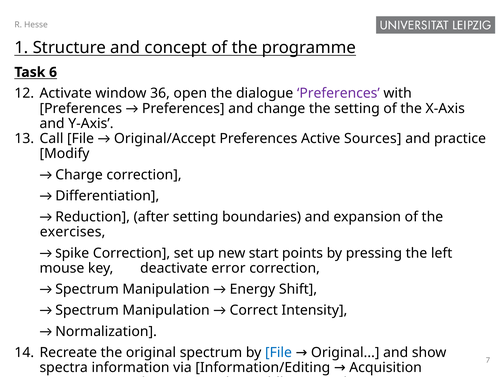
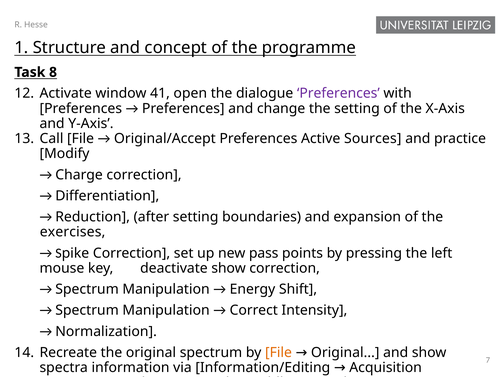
6: 6 -> 8 (53, 72)
36: 36 -> 41 (160, 93)
start: start -> pass (264, 253)
deactivate error: error -> show (229, 268)
File colour: blue -> orange (278, 353)
